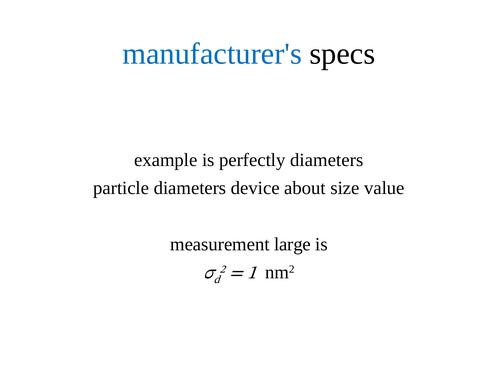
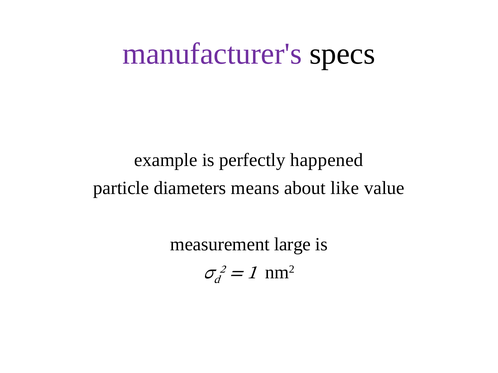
manufacturer's colour: blue -> purple (212, 54)
perfectly diameters: diameters -> happened (327, 160)
device: device -> means (255, 188)
size: size -> like (345, 188)
